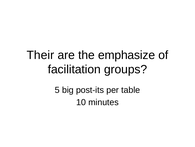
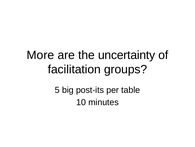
Their: Their -> More (40, 55)
emphasize: emphasize -> uncertainty (127, 55)
